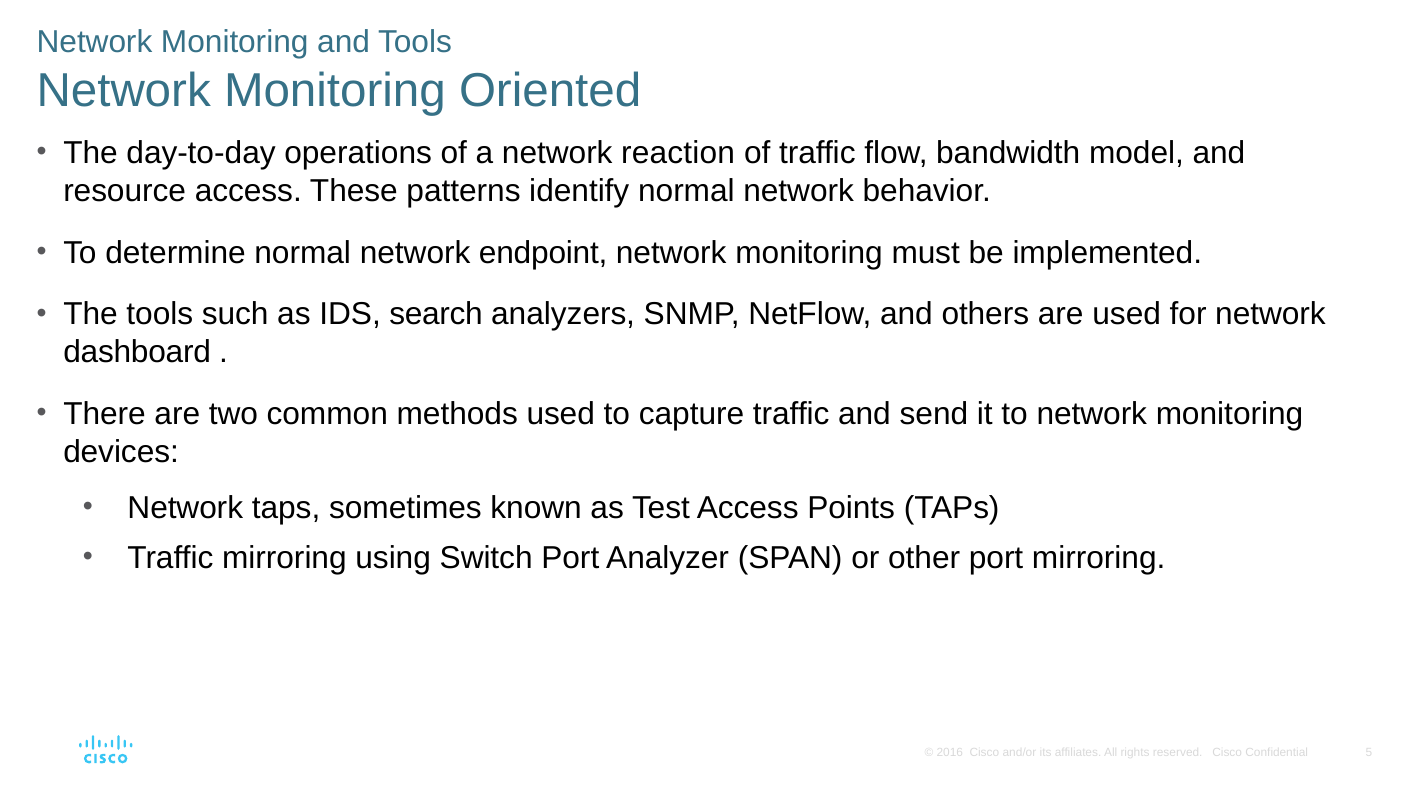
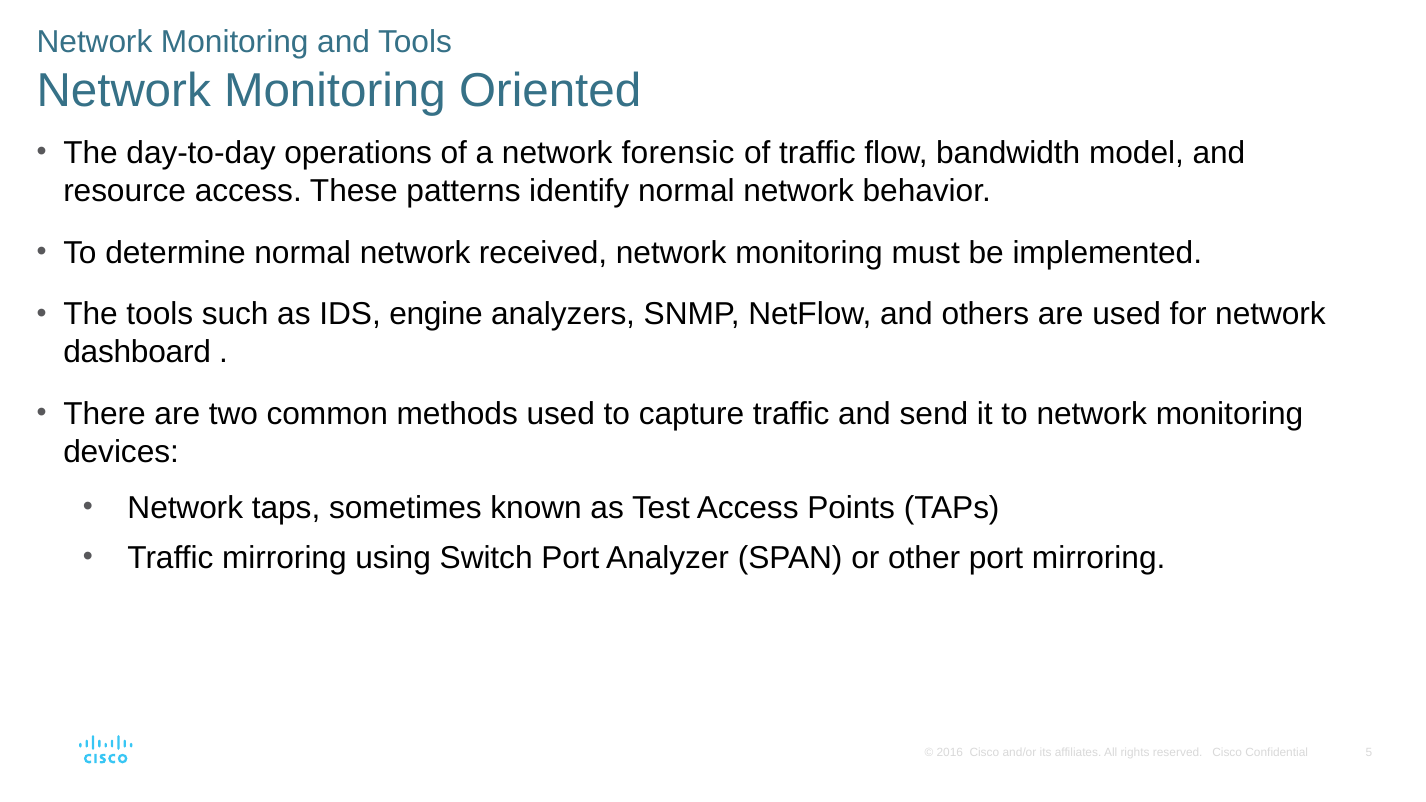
reaction: reaction -> forensic (678, 153)
endpoint: endpoint -> received (543, 253)
search: search -> engine (436, 315)
